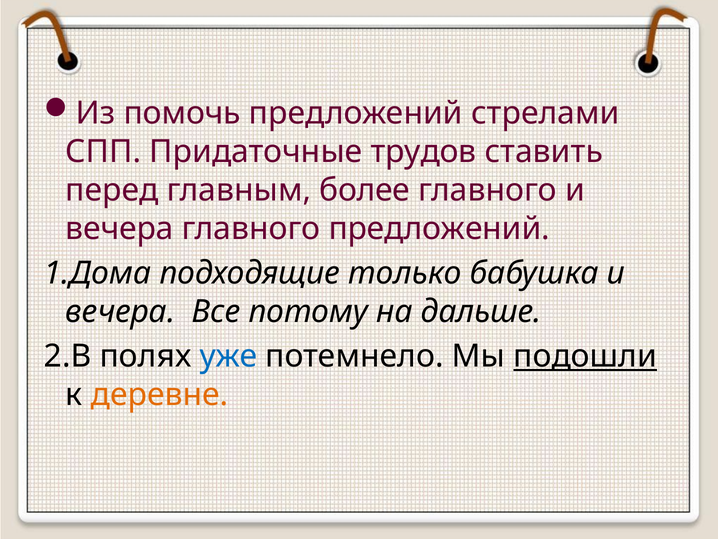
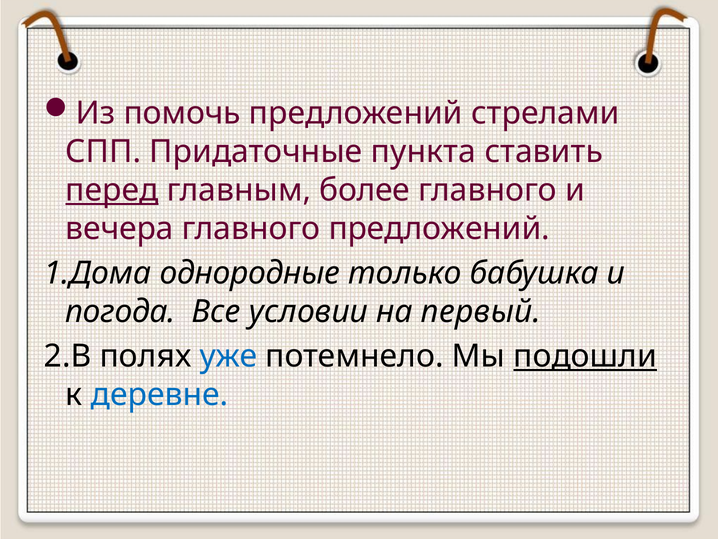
трудов: трудов -> пункта (423, 152)
перед underline: none -> present (112, 190)
подходящие: подходящие -> однородные (250, 273)
вечера: вечера -> погода (120, 311)
потому: потому -> условии (308, 311)
дальше: дальше -> первый (481, 311)
деревне colour: orange -> blue (159, 394)
